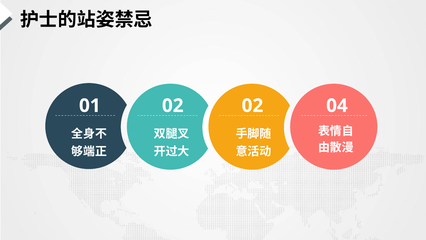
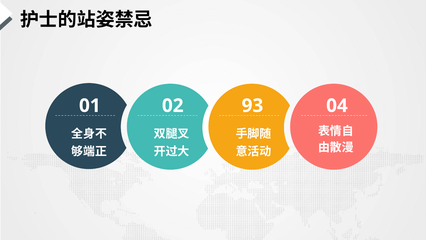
02 02: 02 -> 93 (252, 106)
